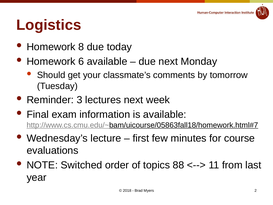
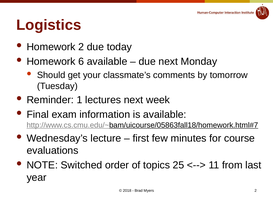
Homework 8: 8 -> 2 (81, 47)
3: 3 -> 1 (79, 100)
88: 88 -> 25 (178, 165)
